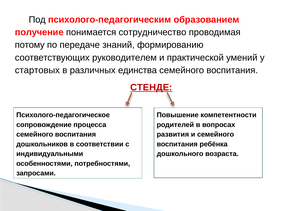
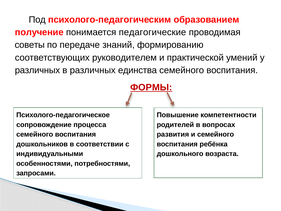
сотрудничество: сотрудничество -> педагогические (152, 32)
потому: потому -> советы (30, 45)
стартовых: стартовых -> различных (37, 70)
СТЕНДЕ: СТЕНДЕ -> ФОРМЫ (151, 87)
